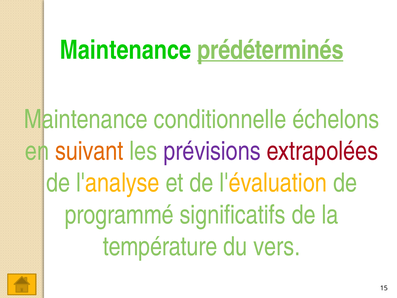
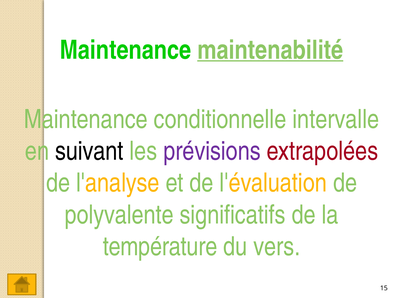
prédéterminés: prédéterminés -> maintenabilité (270, 50)
échelons: échelons -> intervalle (336, 119)
suivant colour: orange -> black (89, 151)
programmé: programmé -> polyvalente (119, 215)
